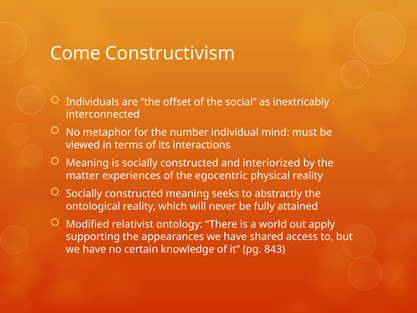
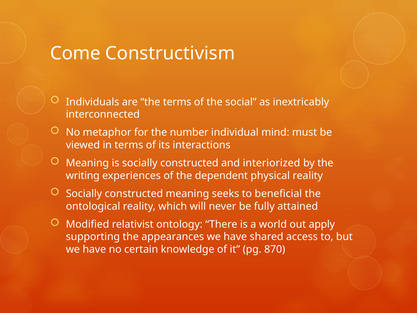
the offset: offset -> terms (177, 102)
matter: matter -> writing (83, 176)
egocentric: egocentric -> dependent (221, 176)
abstractly: abstractly -> beneficial (278, 194)
843: 843 -> 870 (275, 249)
